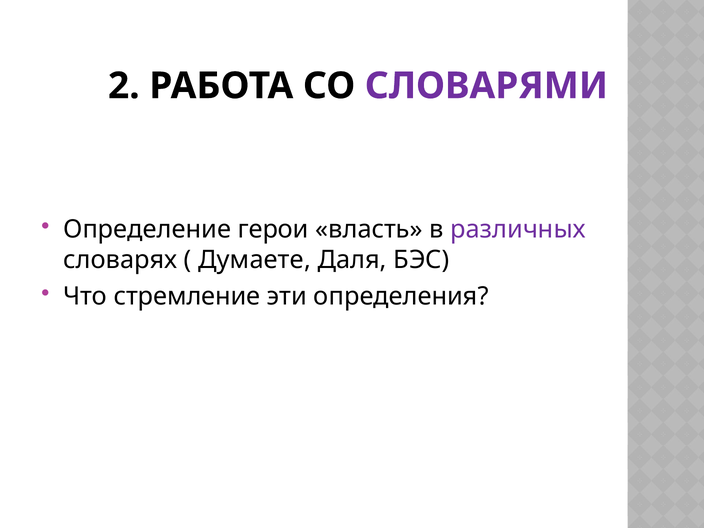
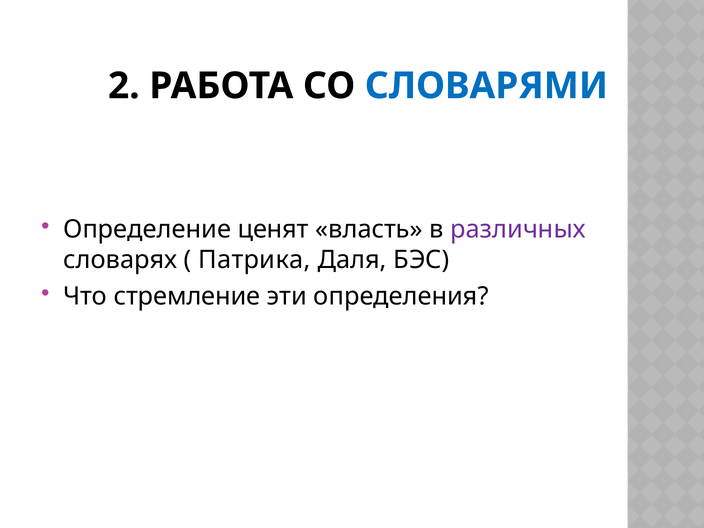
СЛОВАРЯМИ colour: purple -> blue (487, 86)
герои: герои -> ценят (273, 230)
Думаете: Думаете -> Патрика (254, 260)
